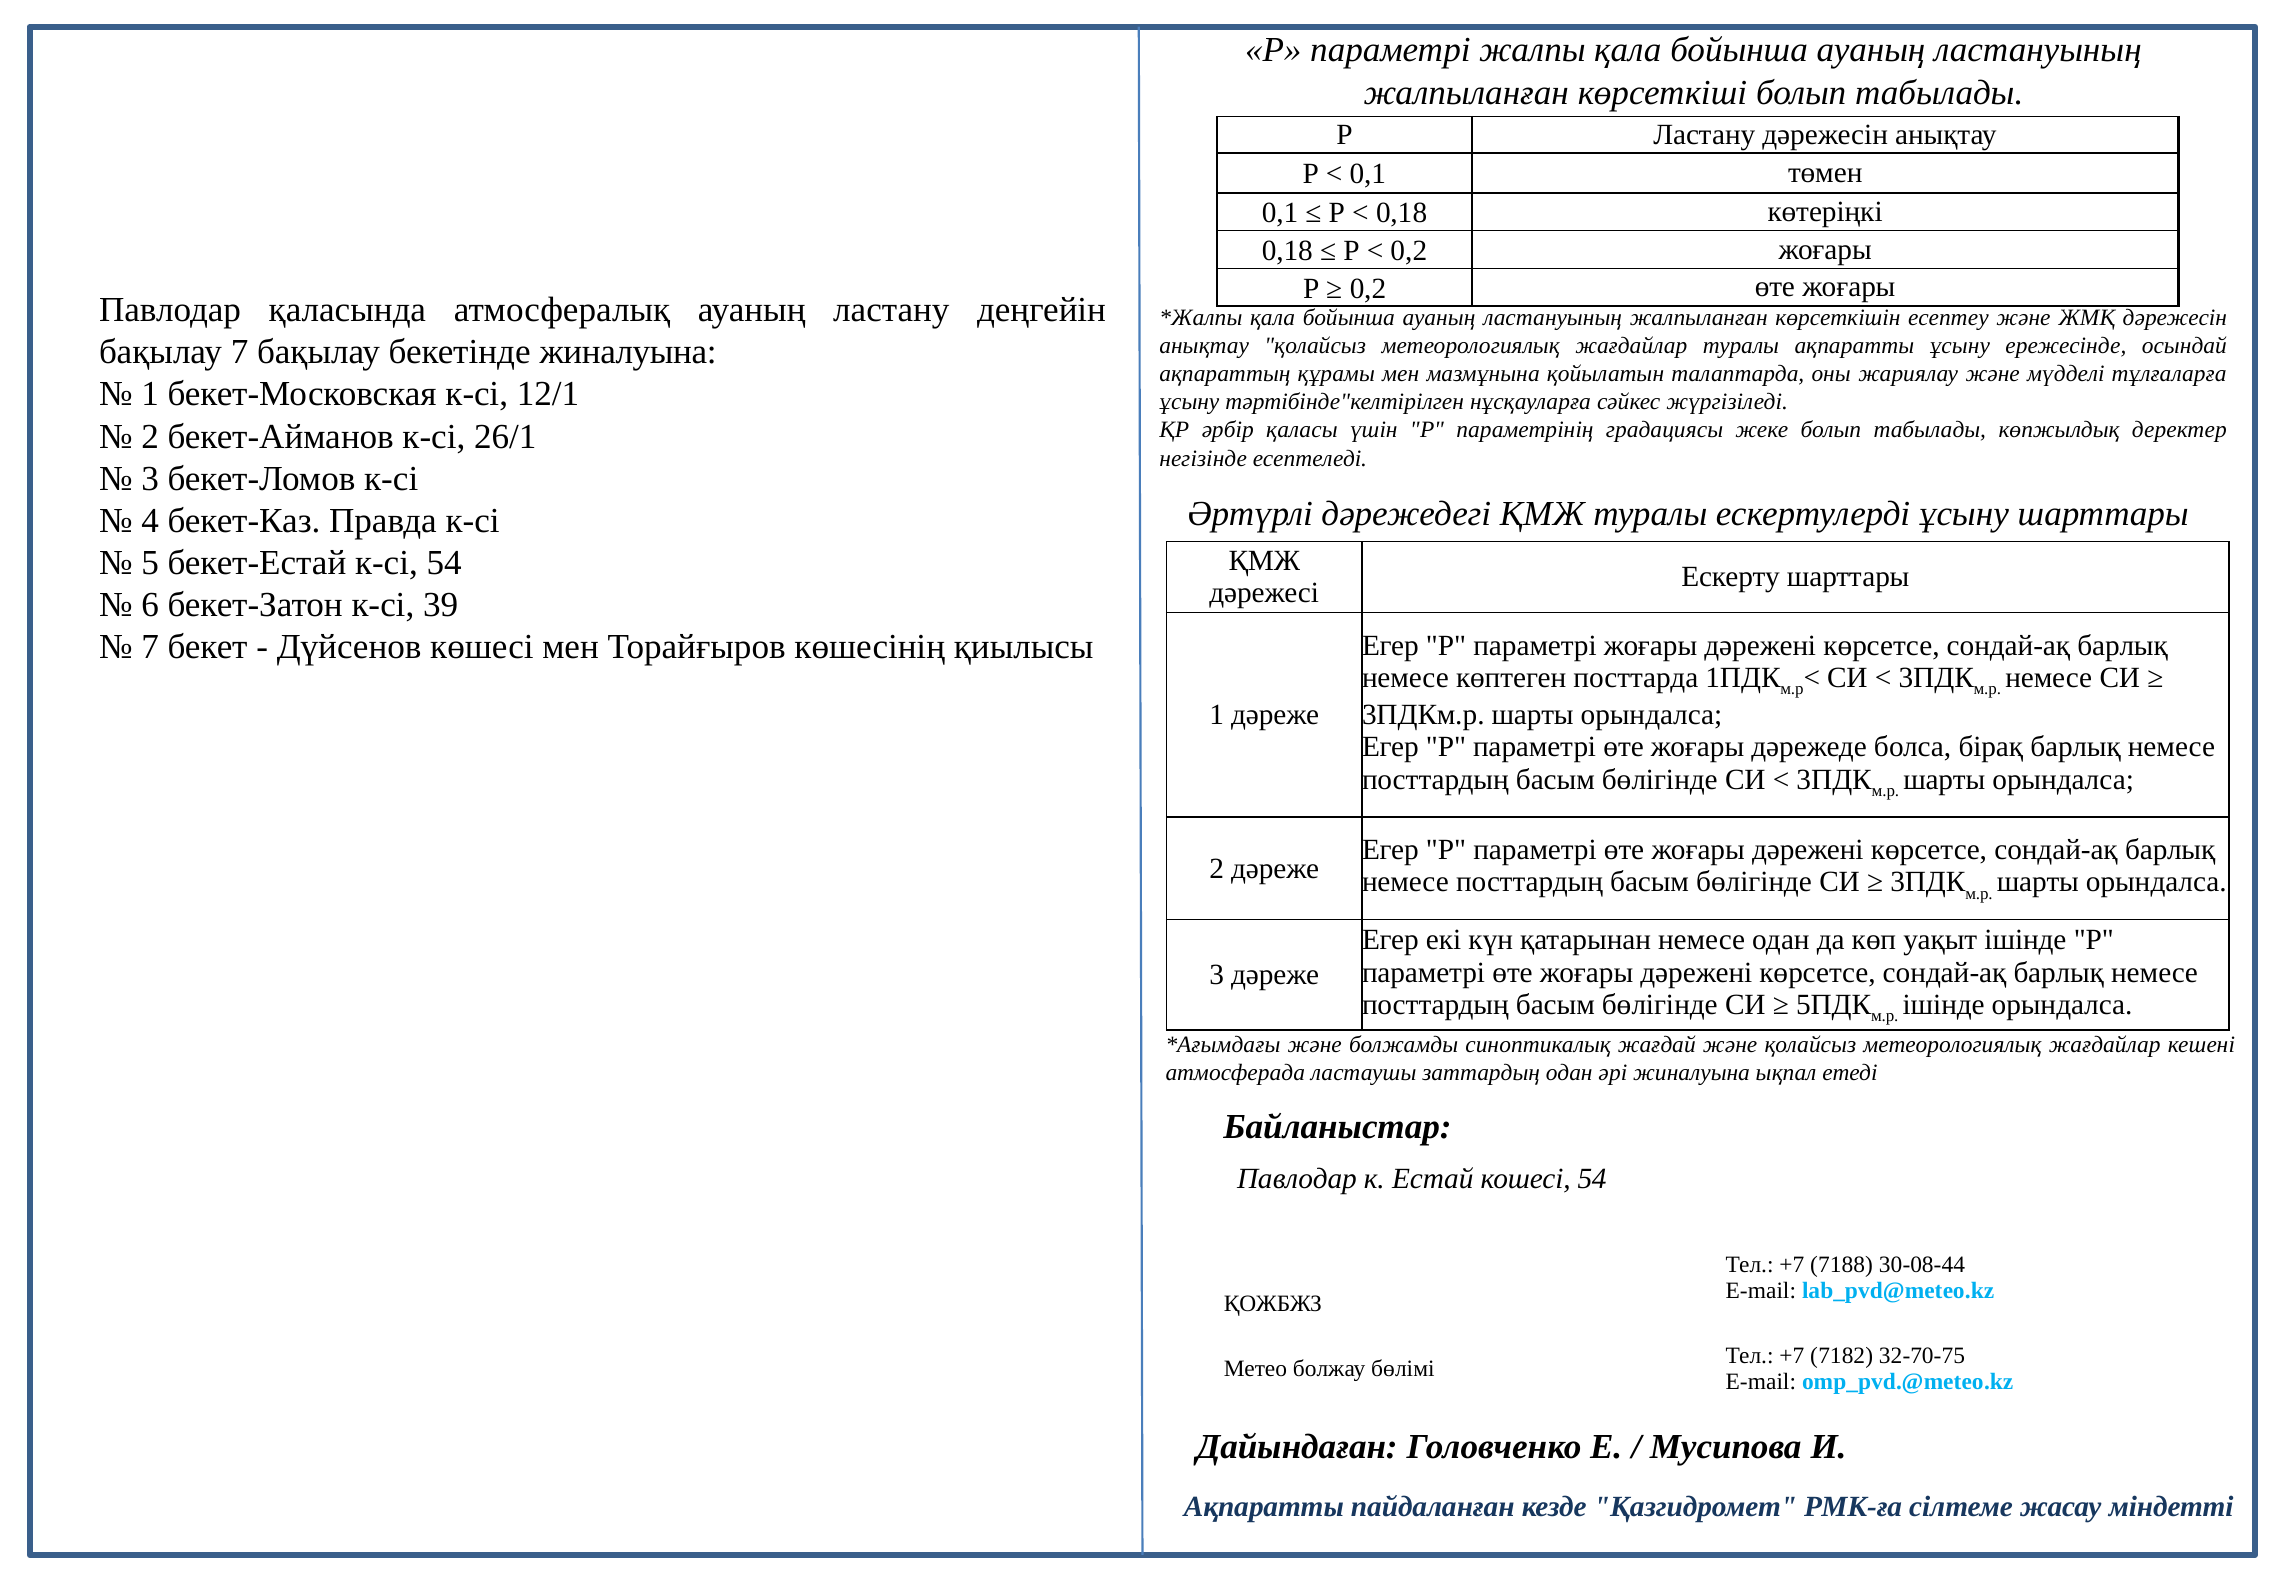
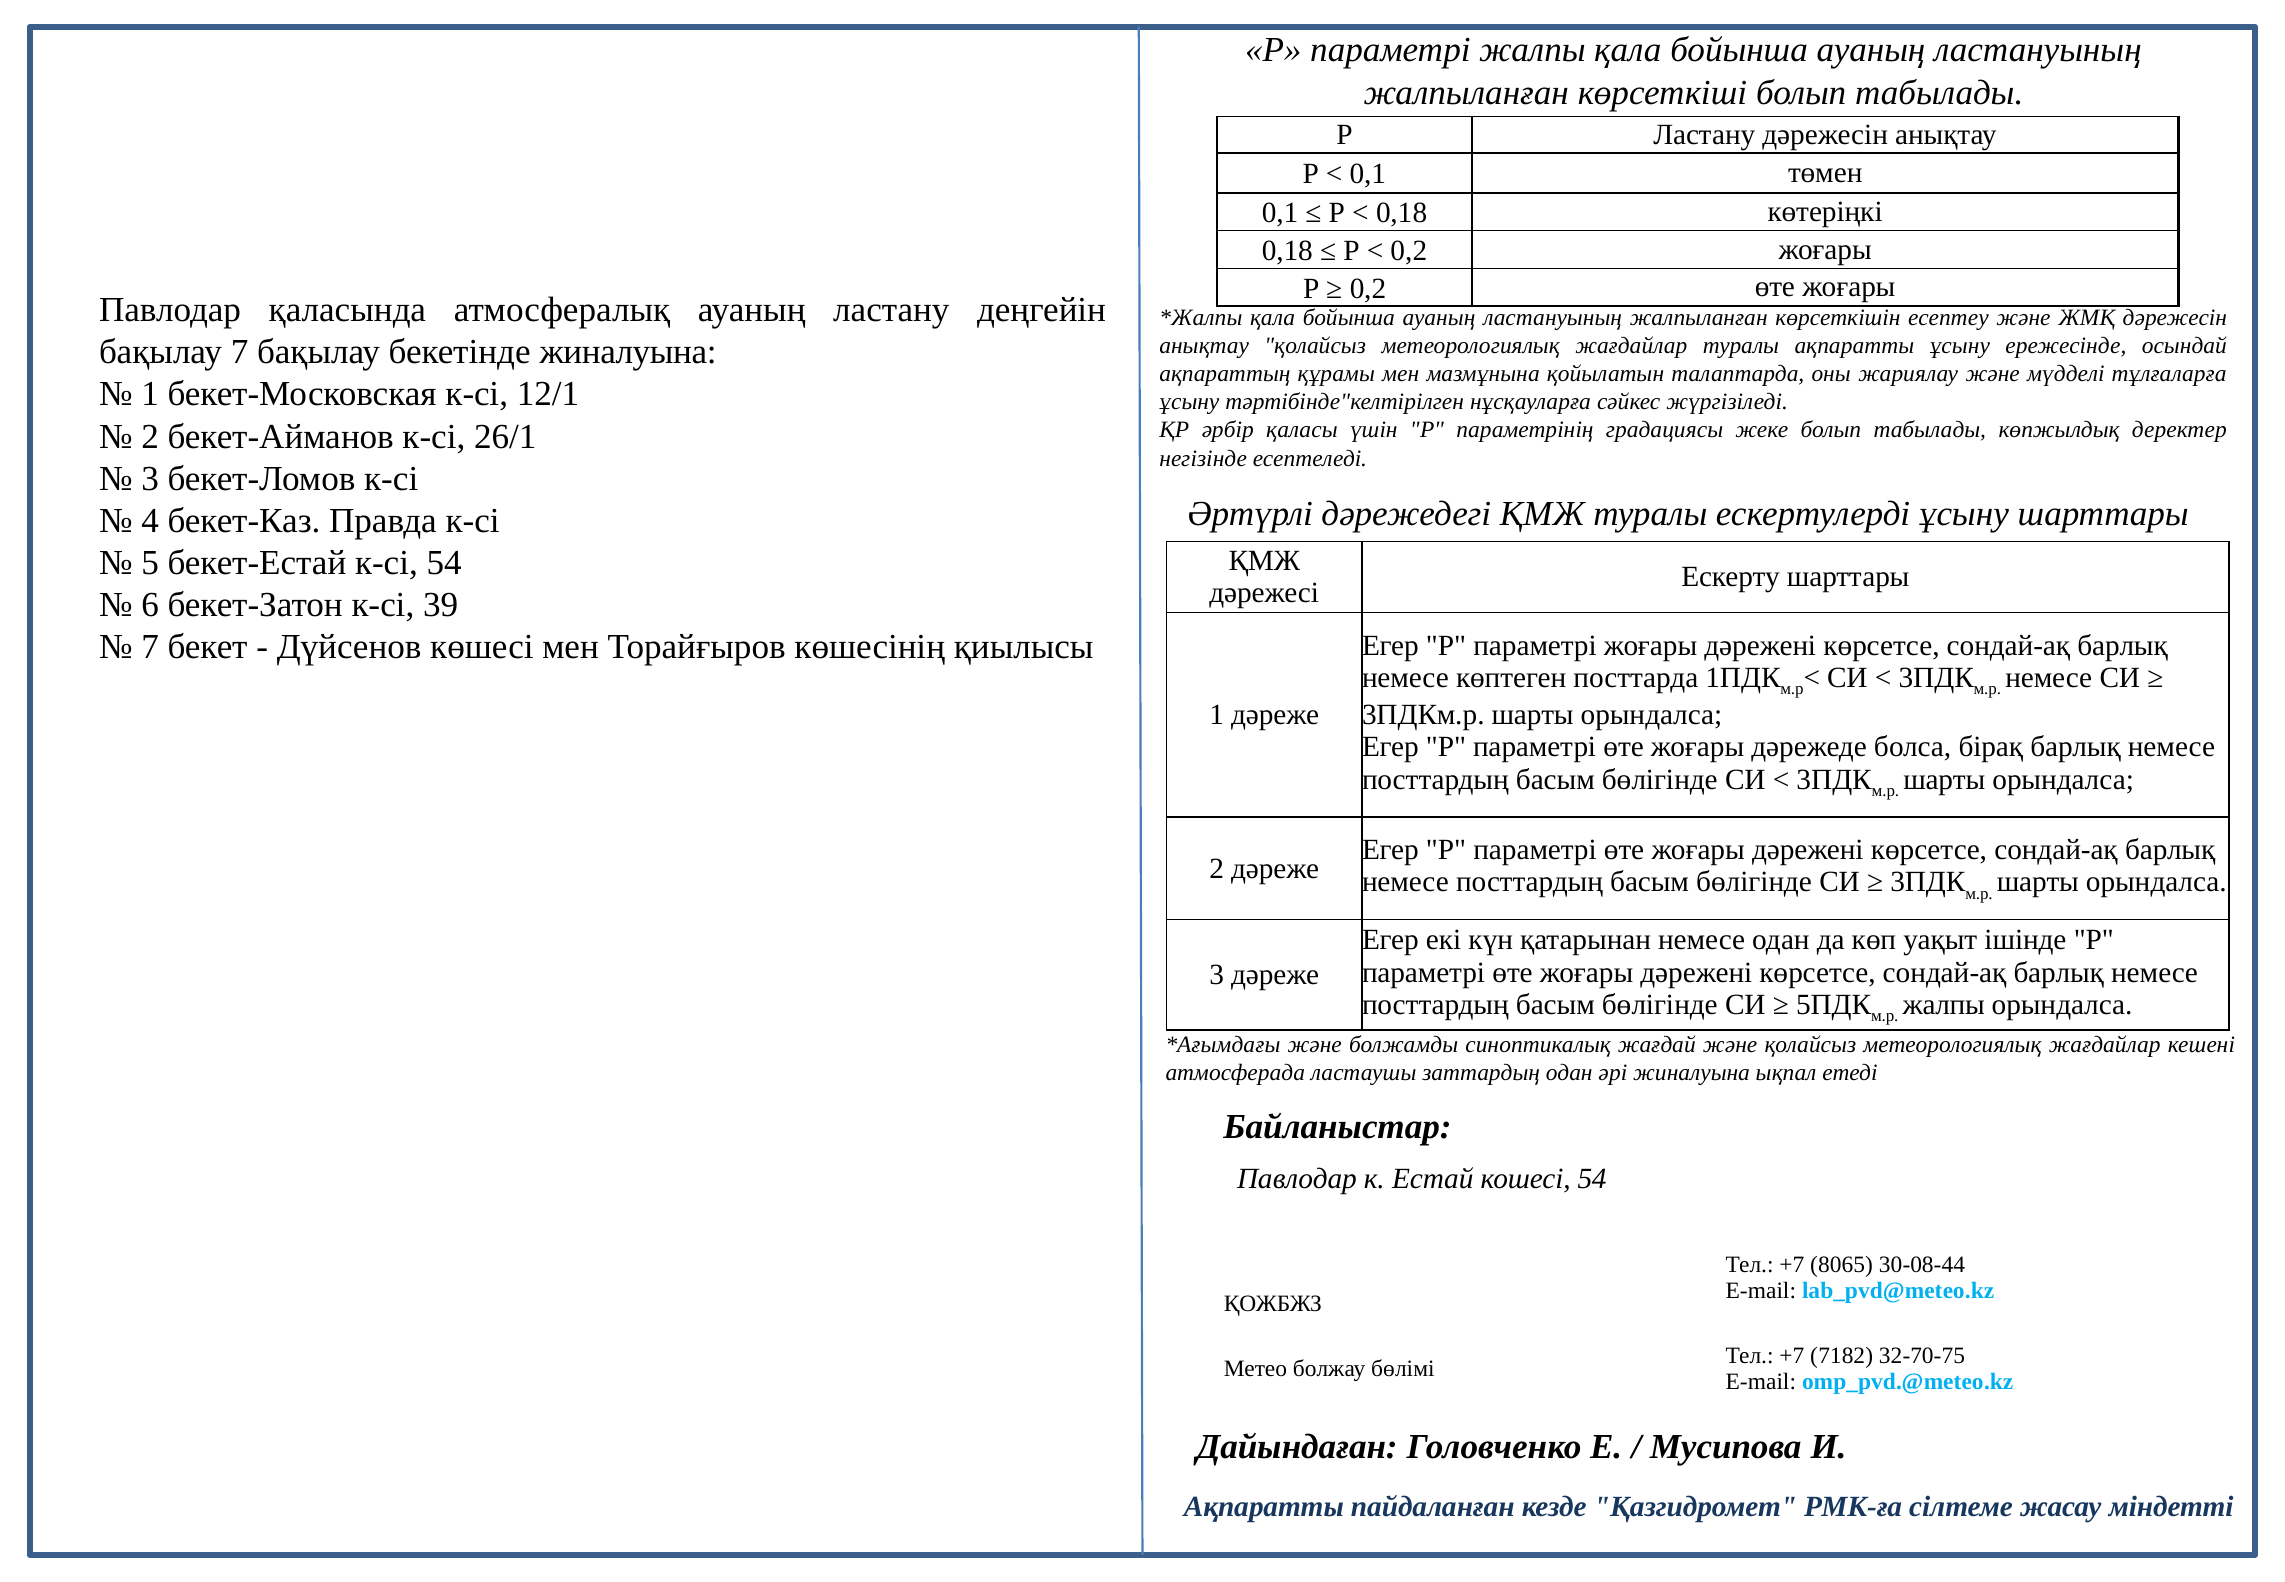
ішінде: ішінде -> жалпы (1944, 1005)
7188: 7188 -> 8065 (1842, 1265)
